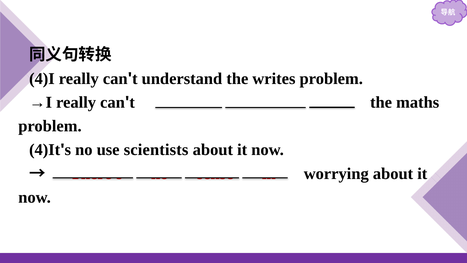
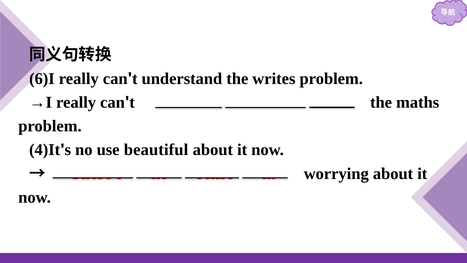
4)I: 4)I -> 6)I (42, 78)
scientists: scientists -> beautiful (156, 150)
